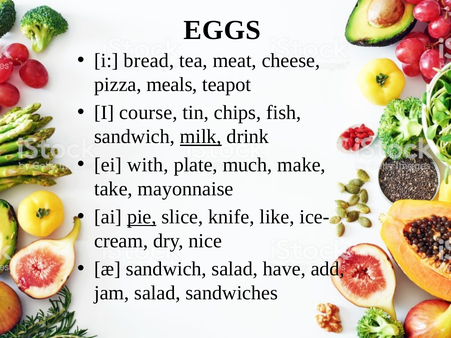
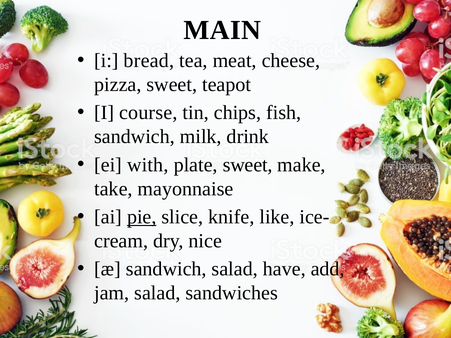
EGGS: EGGS -> MAIN (222, 30)
pizza meals: meals -> sweet (172, 85)
milk underline: present -> none (201, 137)
plate much: much -> sweet (248, 165)
